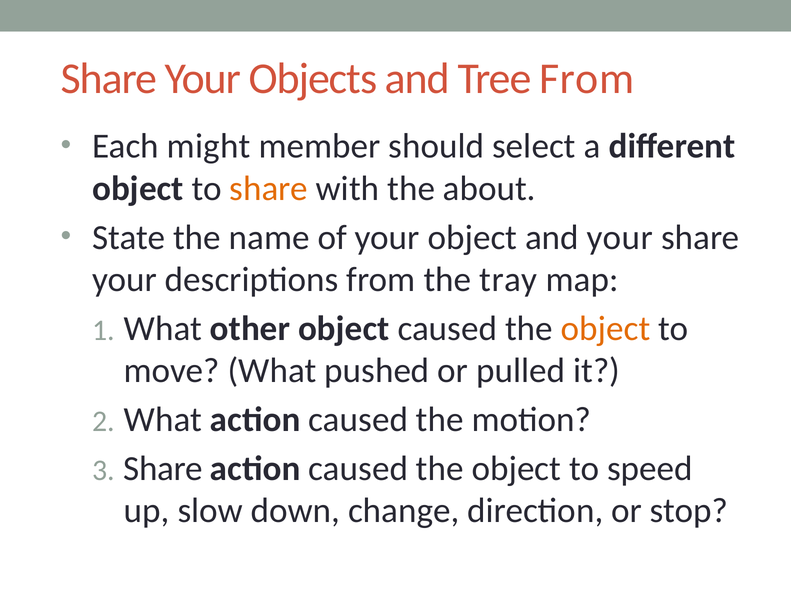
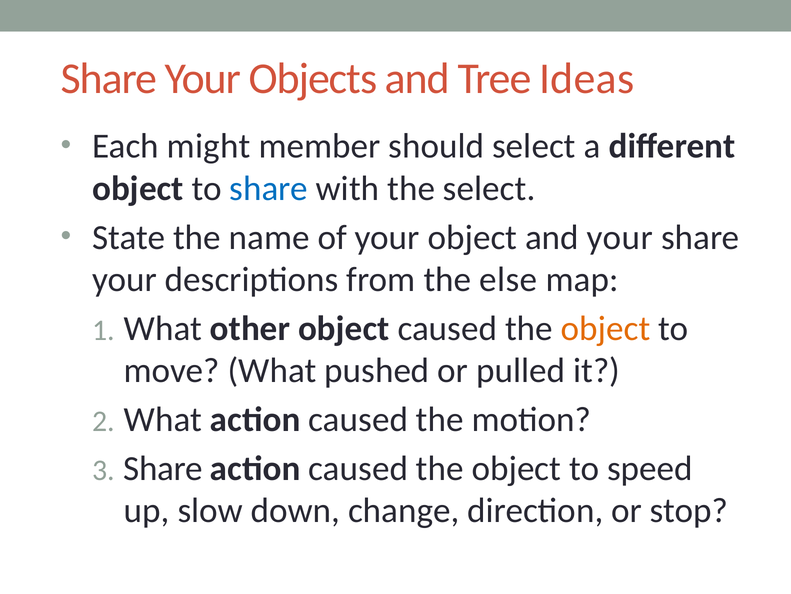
Tree From: From -> Ideas (587, 79)
share colour: orange -> blue (269, 188)
the about: about -> select (489, 188)
tray: tray -> else (508, 279)
